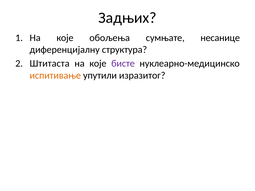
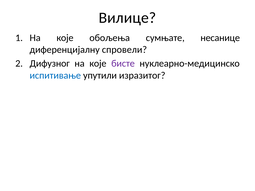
Задњих: Задњих -> Вилице (127, 18)
структура: структура -> спровели (124, 50)
Штитаста: Штитаста -> Дифузног (50, 64)
испитивање colour: orange -> blue (55, 76)
